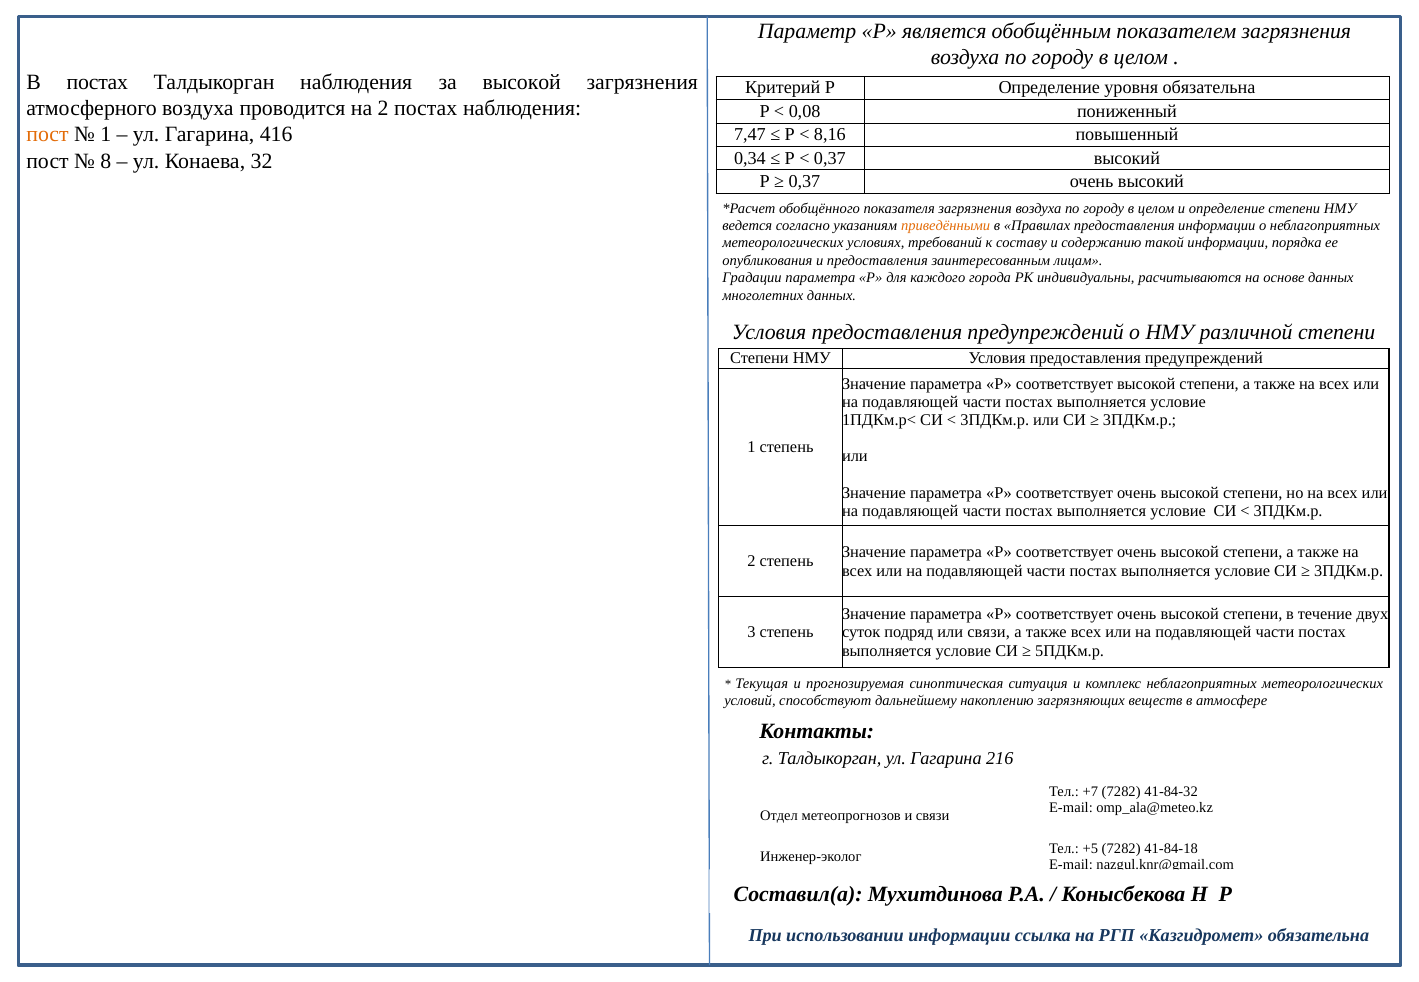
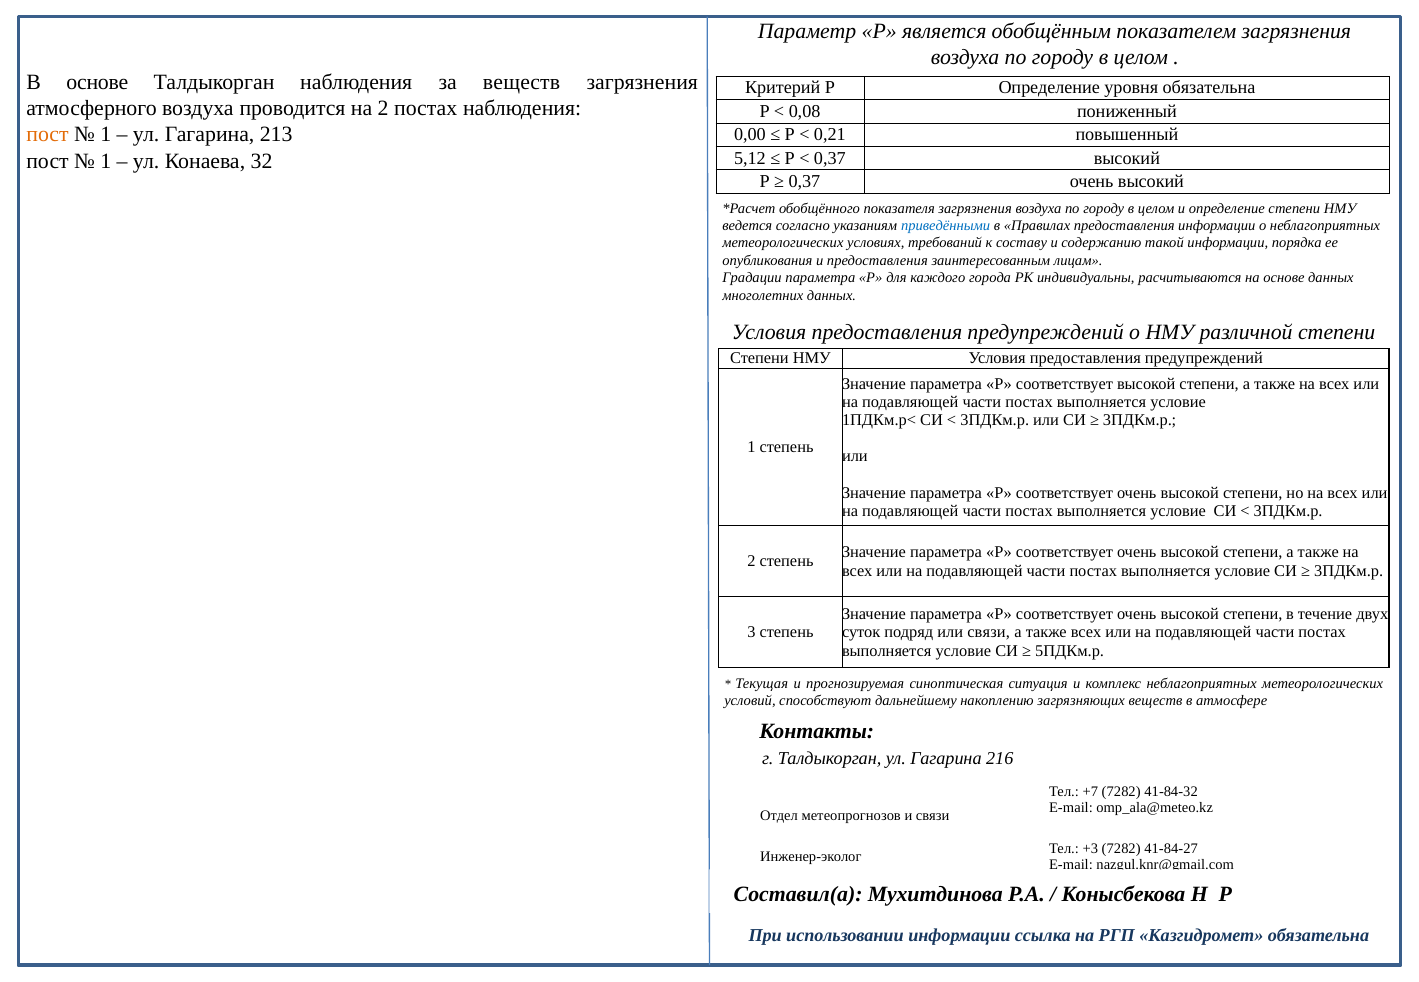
В постах: постах -> основе (97, 82)
за высокой: высокой -> веществ (522, 82)
416: 416 -> 213 (276, 135)
7,47: 7,47 -> 0,00 (750, 135)
8,16: 8,16 -> 0,21 (830, 135)
0,34: 0,34 -> 5,12 (750, 158)
8: 8 -> 1 (106, 161)
приведёнными colour: orange -> blue (946, 226)
+5: +5 -> +3 (1090, 849)
41-84-18: 41-84-18 -> 41-84-27 (1171, 849)
